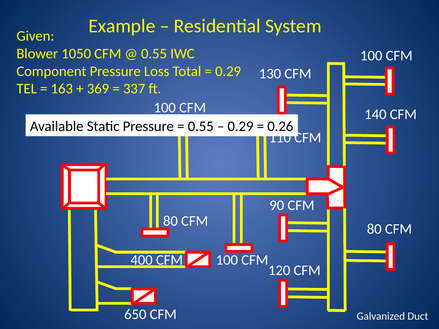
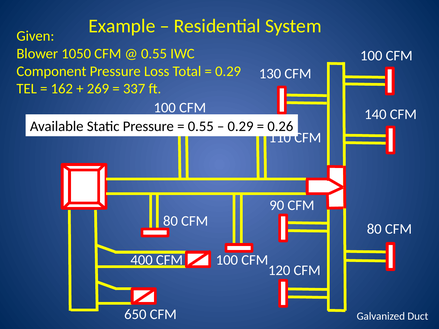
163: 163 -> 162 (62, 89)
369: 369 -> 269 (98, 89)
